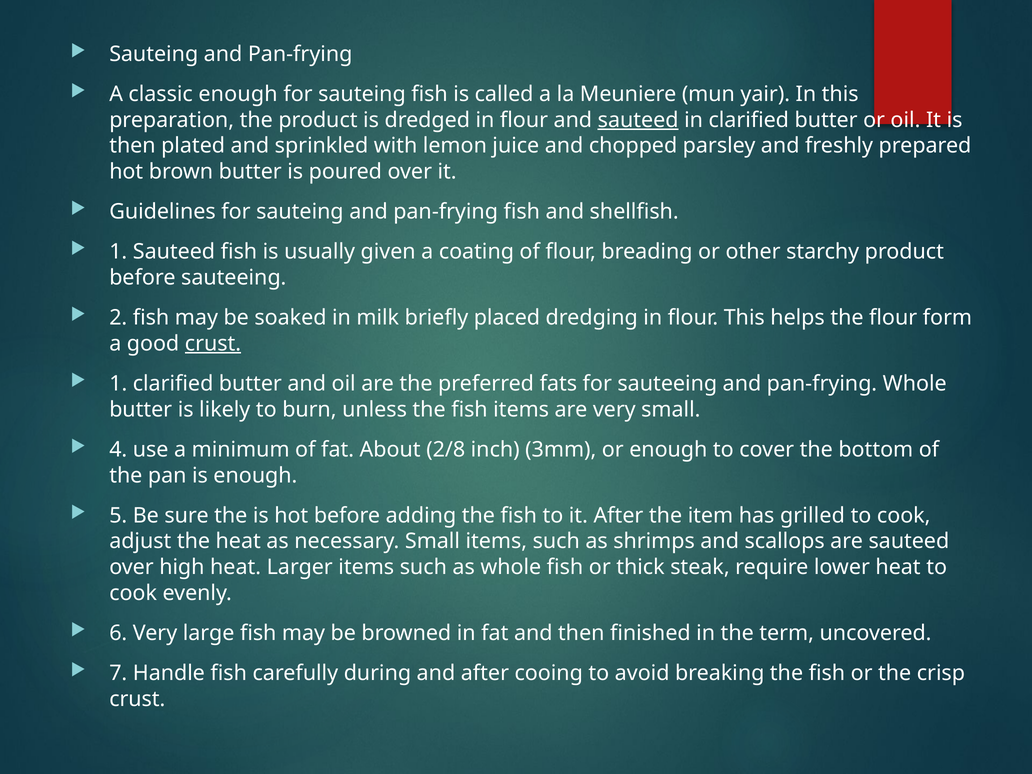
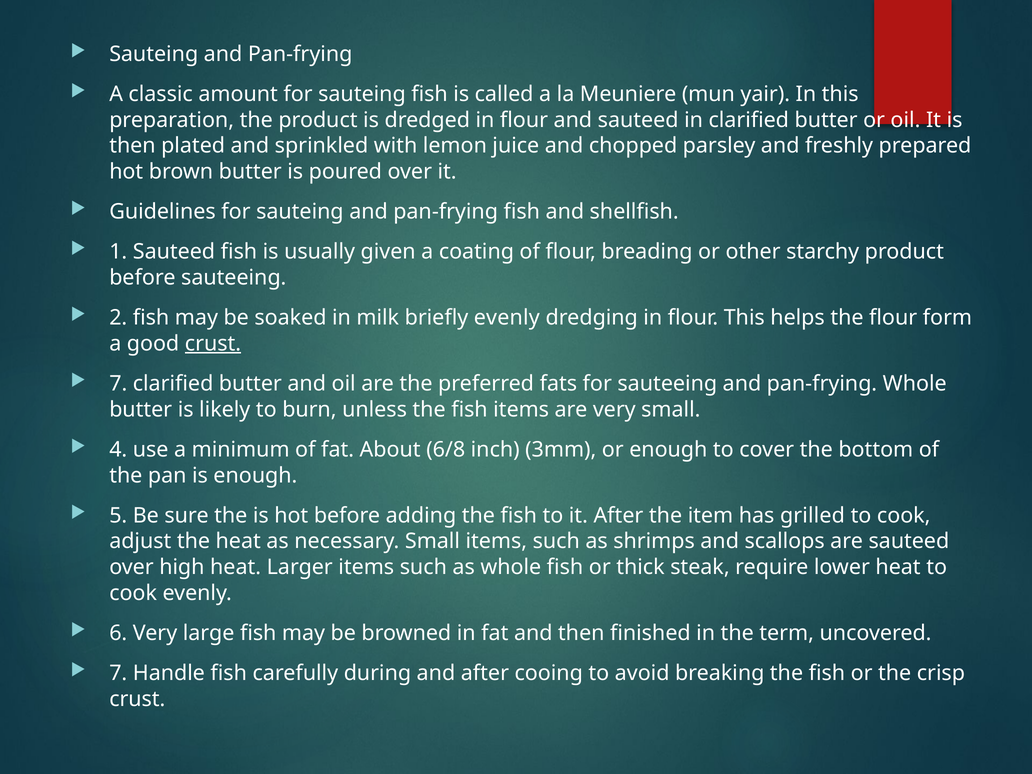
classic enough: enough -> amount (238, 94)
sauteed underline: present -> none (638, 120)
briefly placed: placed -> evenly (507, 318)
1: 1 -> 7 (118, 384)
2/8: 2/8 -> 6/8 (446, 450)
